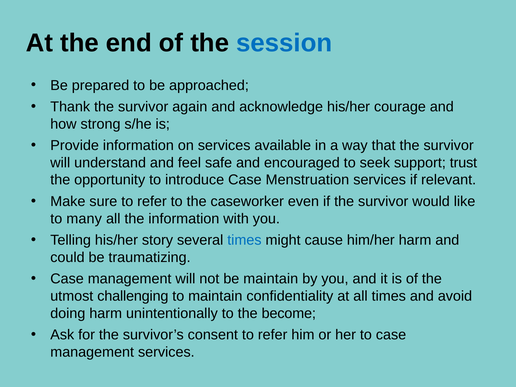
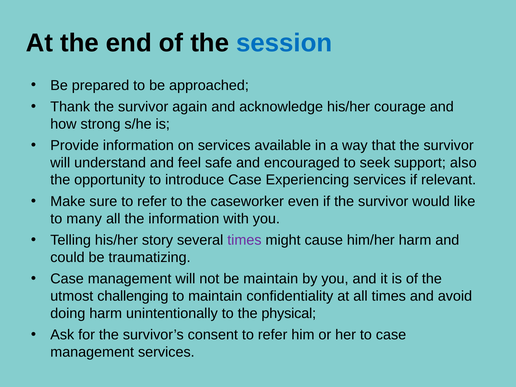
trust: trust -> also (463, 163)
Menstruation: Menstruation -> Experiencing (307, 180)
times colour: blue -> purple (244, 240)
become: become -> physical (289, 313)
